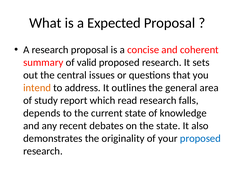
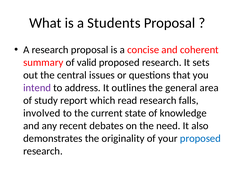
Expected: Expected -> Students (114, 23)
intend colour: orange -> purple (37, 88)
depends: depends -> involved (42, 113)
the state: state -> need (168, 126)
